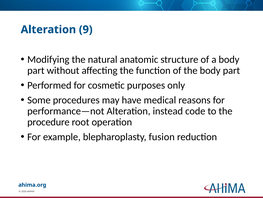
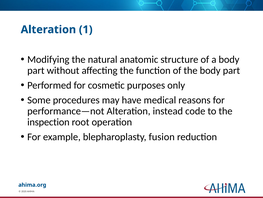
9: 9 -> 1 (86, 29)
procedure: procedure -> inspection (48, 122)
